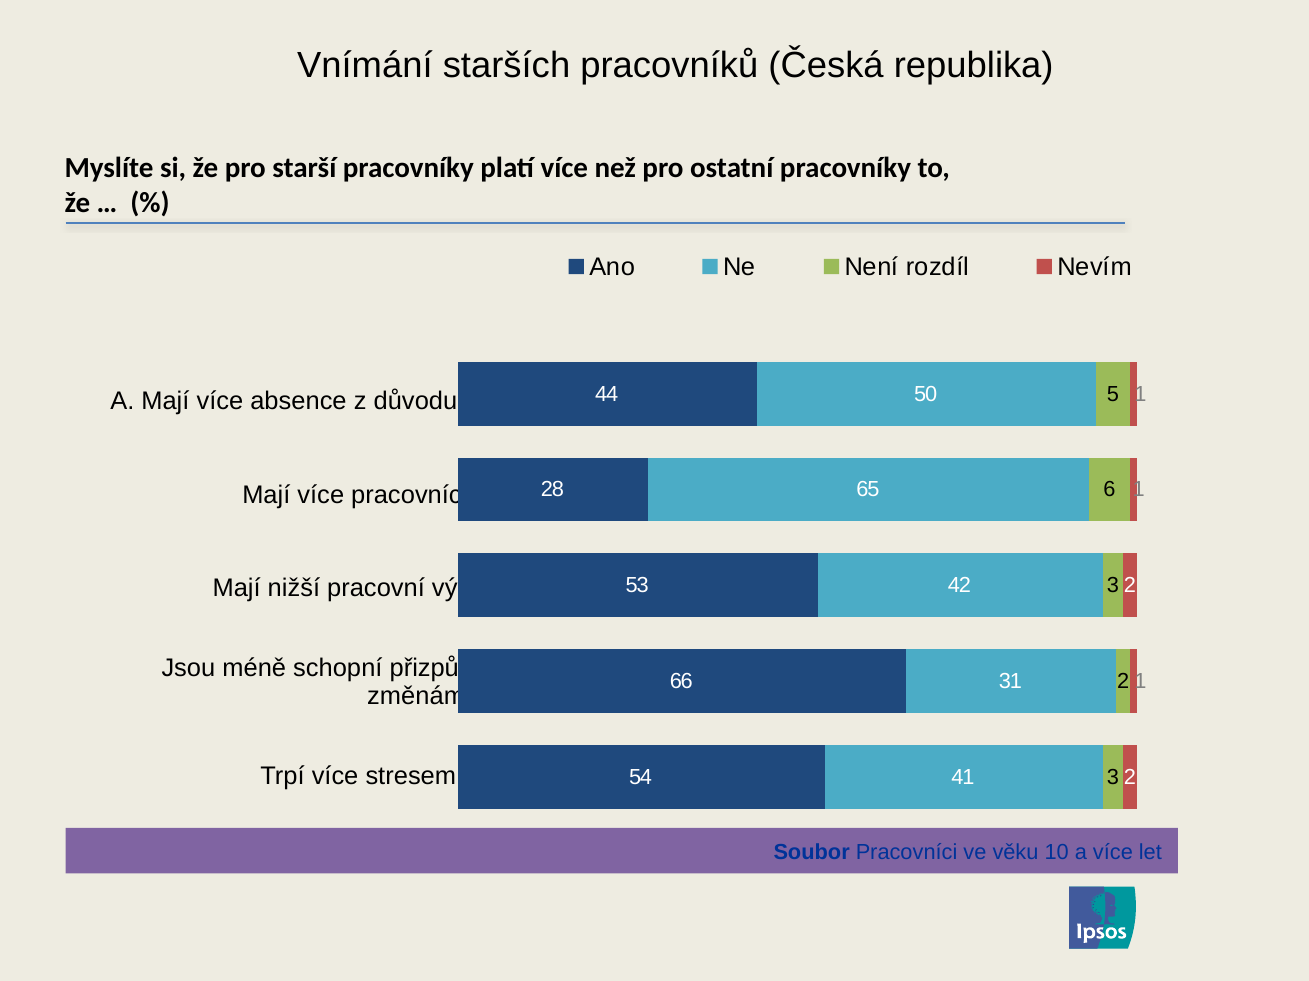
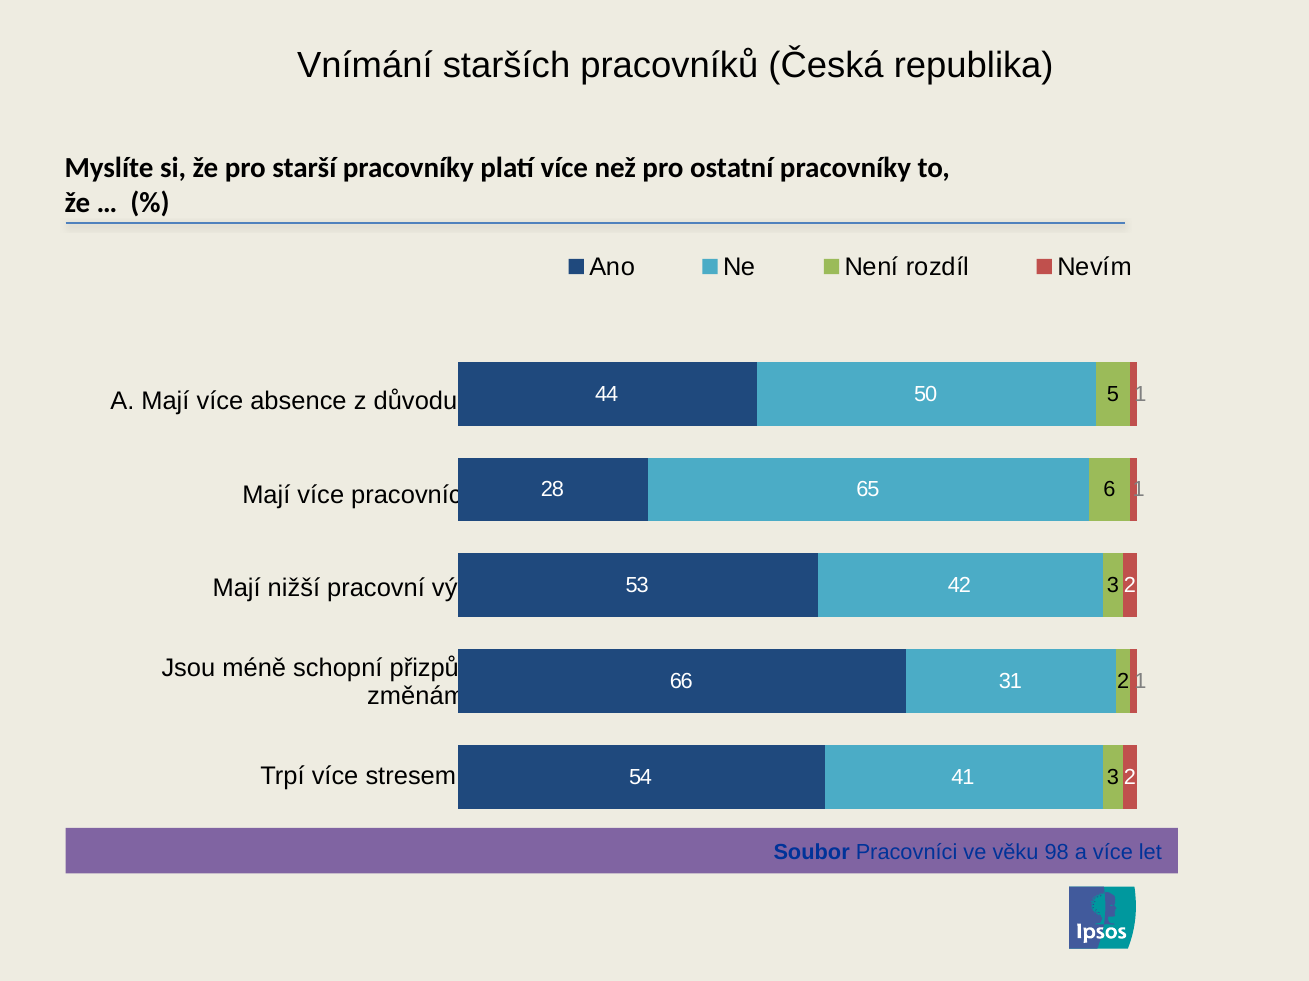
10: 10 -> 98 (1057, 853)
